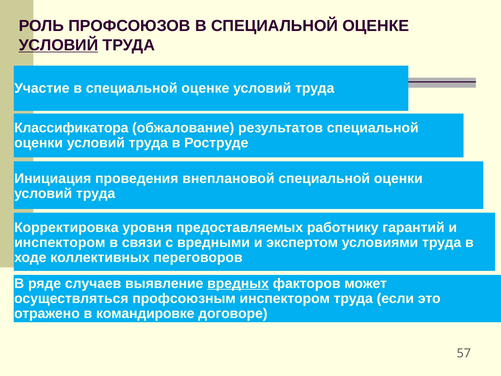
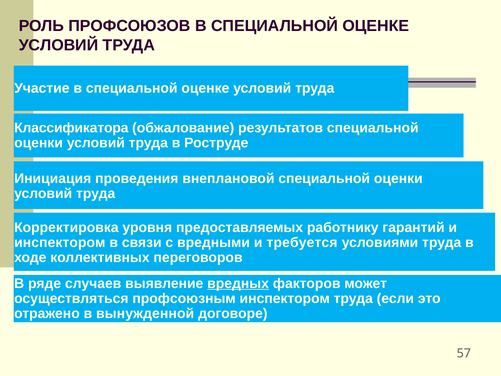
УСЛОВИЙ underline: present -> none (58, 45)
экспертом: экспертом -> требуется (302, 242)
командировке: командировке -> вынужденной (145, 313)
